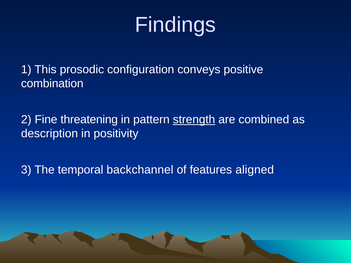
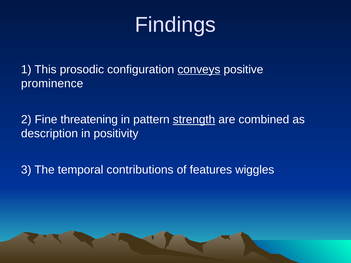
conveys underline: none -> present (199, 70)
combination: combination -> prominence (52, 84)
backchannel: backchannel -> contributions (140, 170)
aligned: aligned -> wiggles (255, 170)
